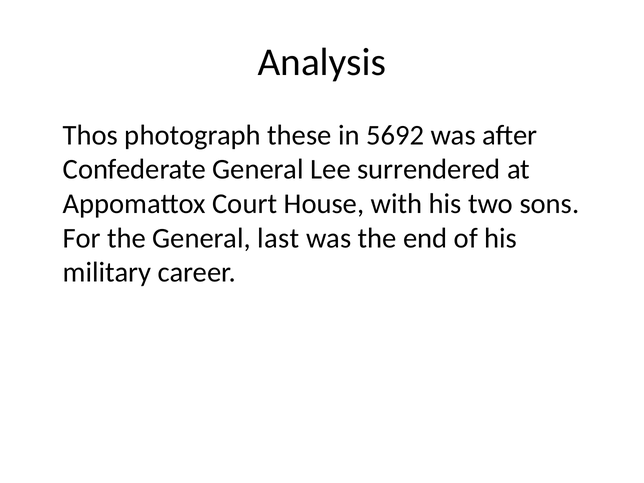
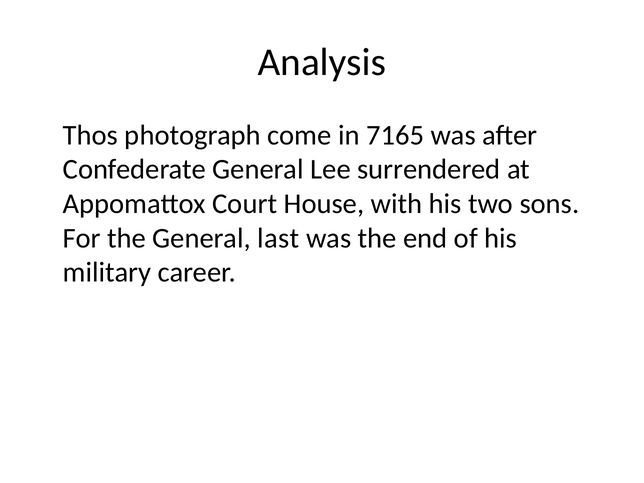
these: these -> come (299, 135)
5692: 5692 -> 7165 (395, 135)
